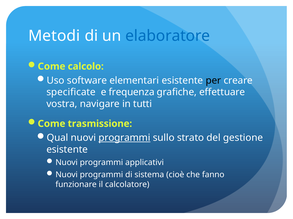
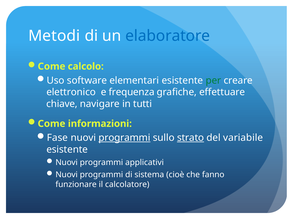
per colour: black -> green (213, 81)
specificate: specificate -> elettronico (71, 92)
vostra: vostra -> chiave (62, 104)
trasmissione: trasmissione -> informazioni (100, 124)
Qual: Qual -> Fase (57, 138)
strato underline: none -> present (191, 138)
gestione: gestione -> variabile (243, 138)
